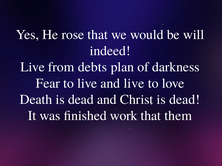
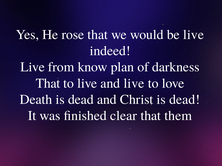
be will: will -> live (194, 35)
debts: debts -> know (93, 67)
Fear: Fear -> That (48, 83)
work: work -> clear (124, 116)
